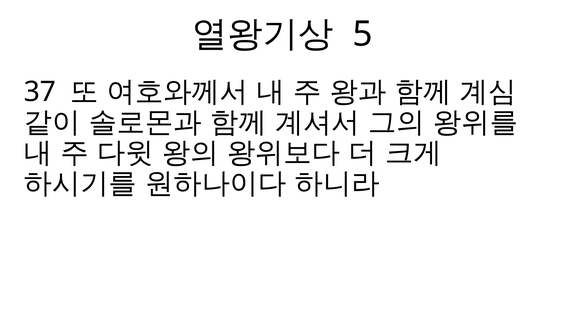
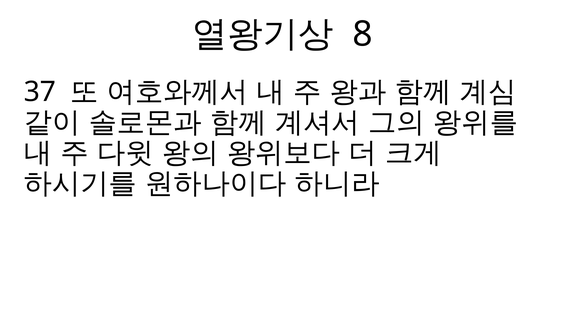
5: 5 -> 8 (363, 34)
